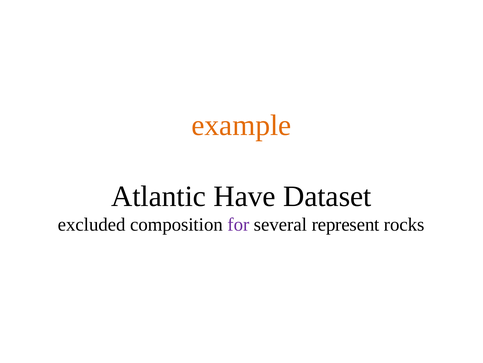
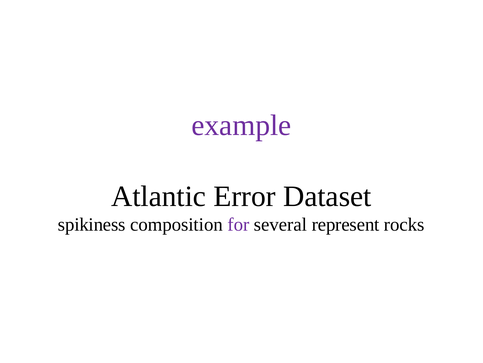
example colour: orange -> purple (241, 125)
Have: Have -> Error (245, 196)
excluded: excluded -> spikiness (92, 224)
